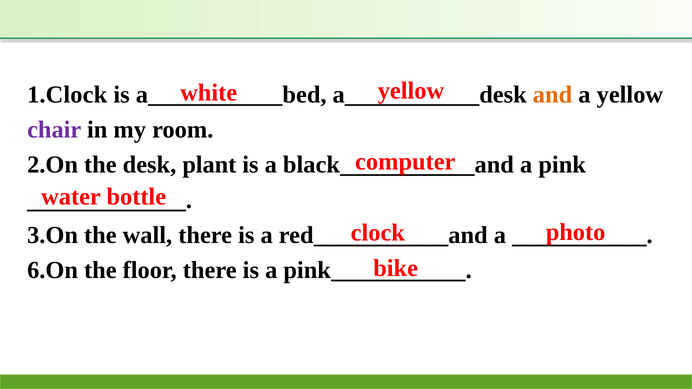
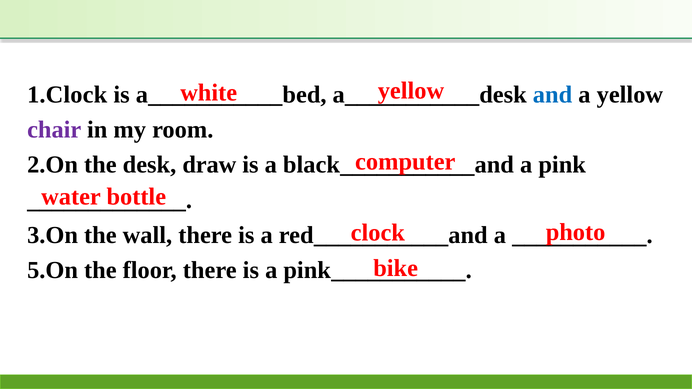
and colour: orange -> blue (553, 95)
plant: plant -> draw (209, 165)
6.On: 6.On -> 5.On (53, 270)
